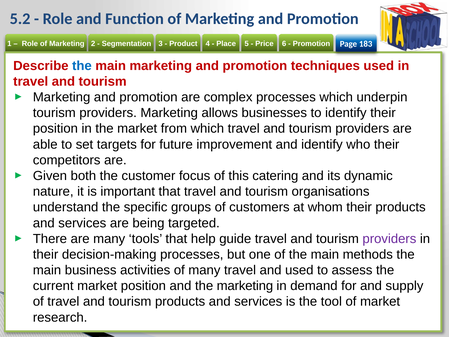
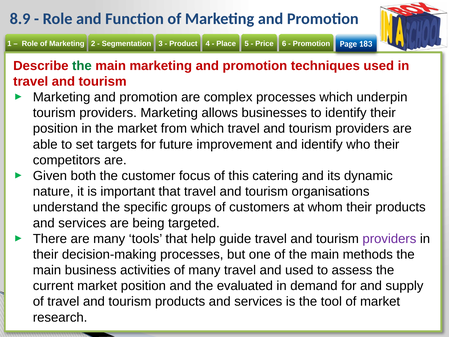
5.2: 5.2 -> 8.9 (20, 19)
the colour: blue -> green (82, 66)
the marketing: marketing -> evaluated (245, 286)
